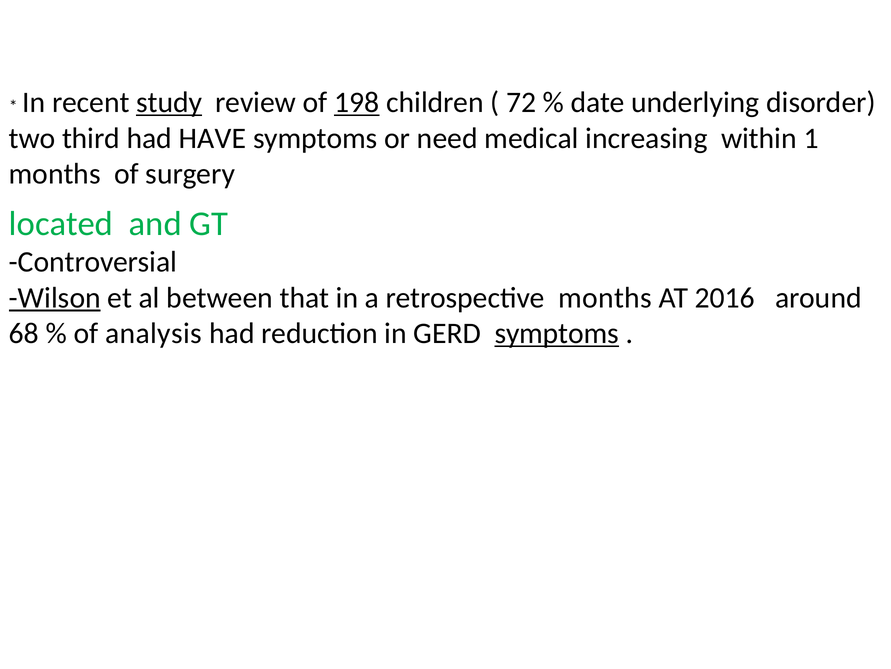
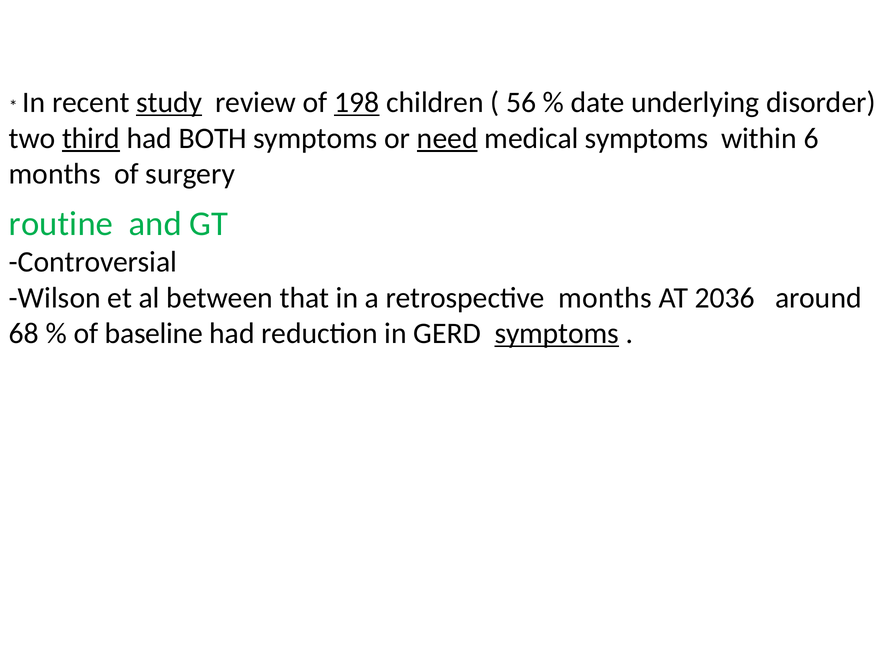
72: 72 -> 56 (521, 102)
third underline: none -> present (91, 138)
HAVE: HAVE -> BOTH (213, 138)
need underline: none -> present (447, 138)
medical increasing: increasing -> symptoms (647, 138)
1: 1 -> 6 (811, 138)
located: located -> routine (61, 223)
Wilson underline: present -> none (55, 297)
2016: 2016 -> 2036 (725, 297)
analysis: analysis -> baseline (154, 333)
